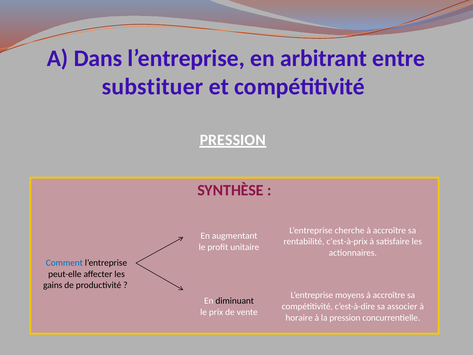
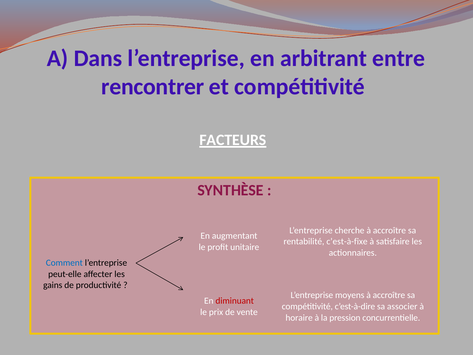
substituer: substituer -> rencontrer (153, 87)
PRESSION: PRESSION -> FACTEURS (233, 140)
c’est-à-prix: c’est-à-prix -> c’est-à-fixe (347, 241)
diminuant colour: black -> red (235, 301)
